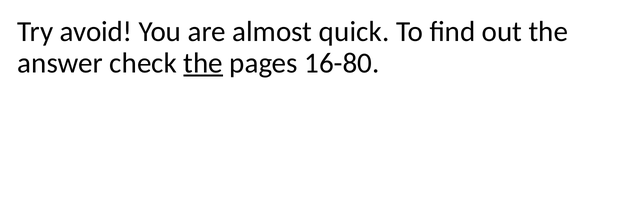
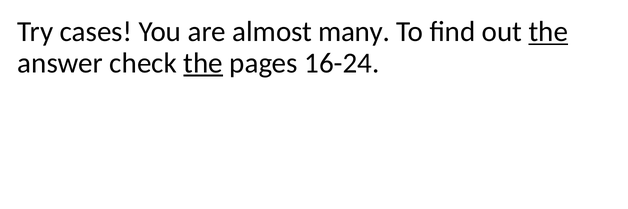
avoid: avoid -> cases (96, 32)
quick: quick -> many (354, 32)
the underline: none -> present (548, 32)
16-80: 16-80 -> 16-24 (342, 63)
